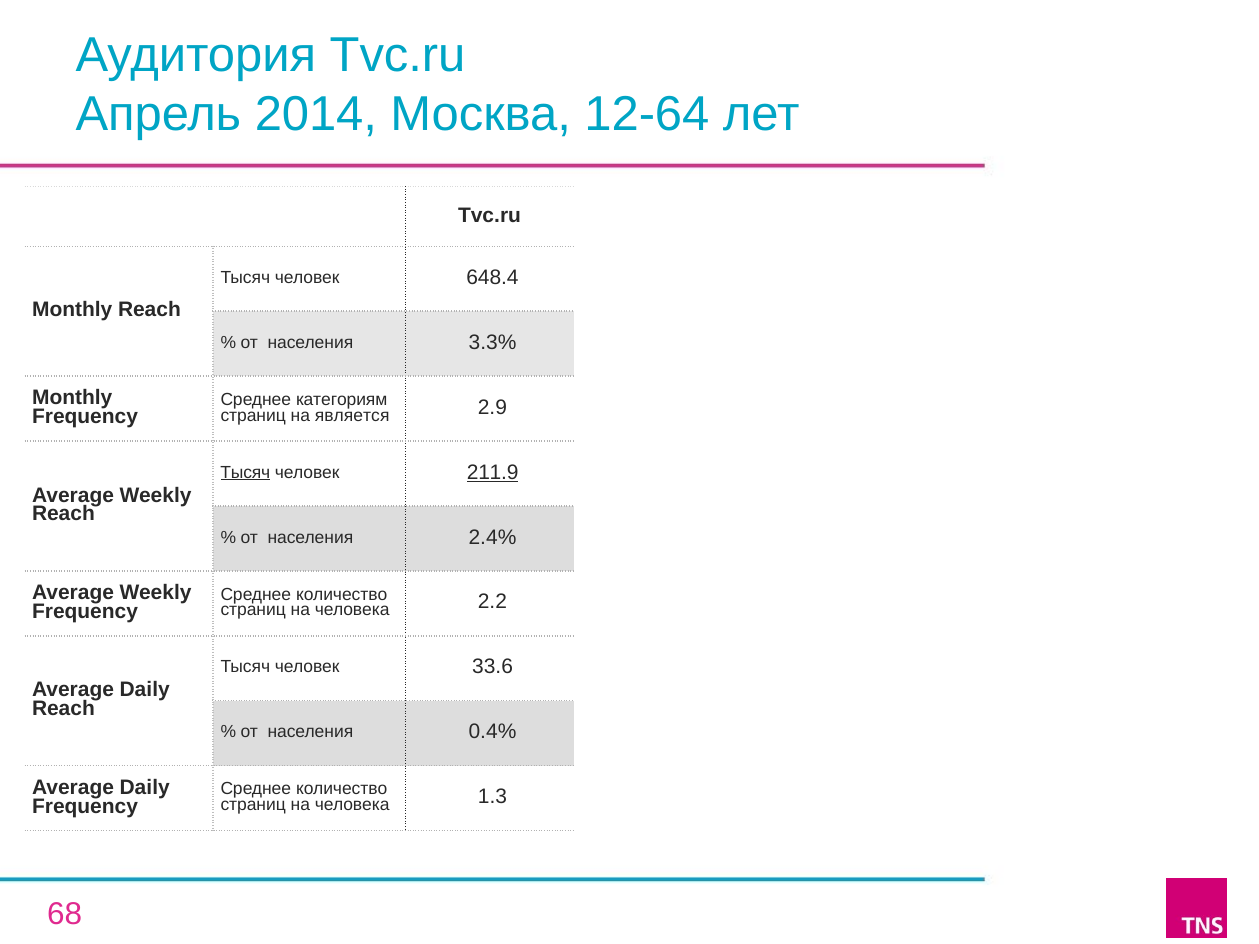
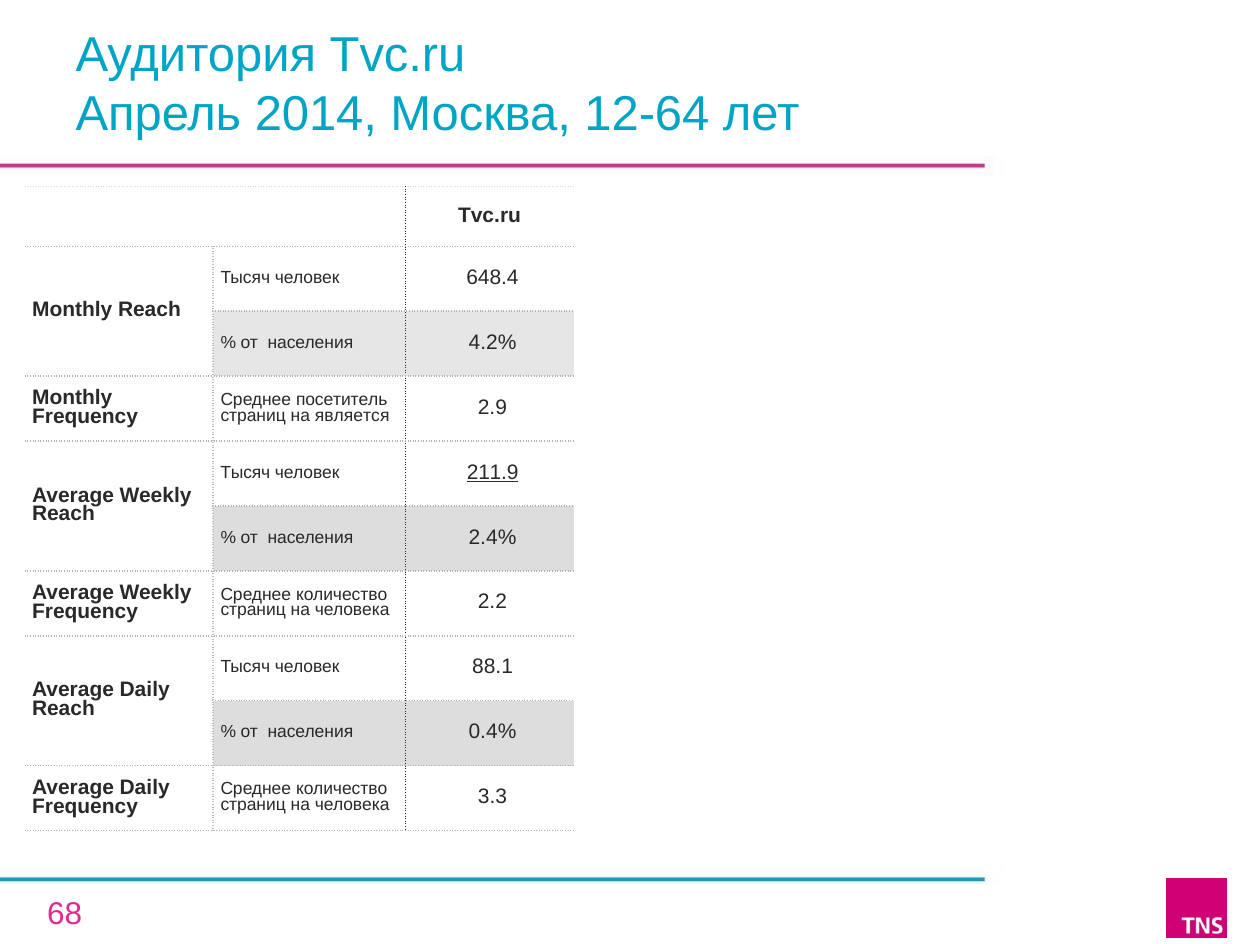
3.3%: 3.3% -> 4.2% (493, 342)
категориям: категориям -> посетитель (342, 400)
Тысяч underline: present -> none (245, 472)
33.6: 33.6 -> 88.1 (493, 667)
1.3: 1.3 -> 3.3 (492, 797)
